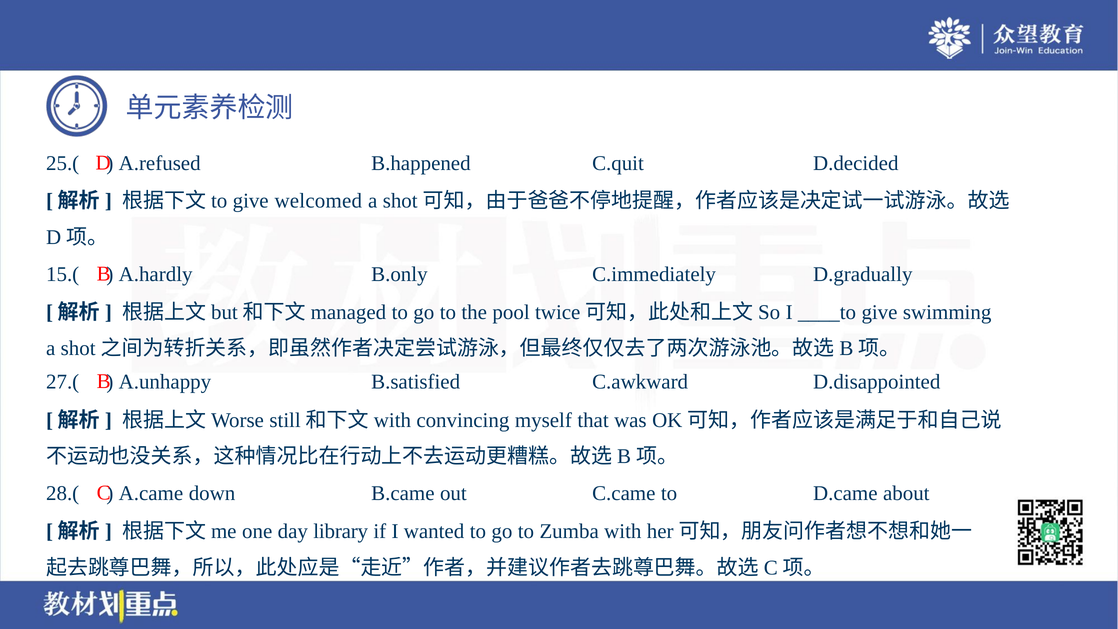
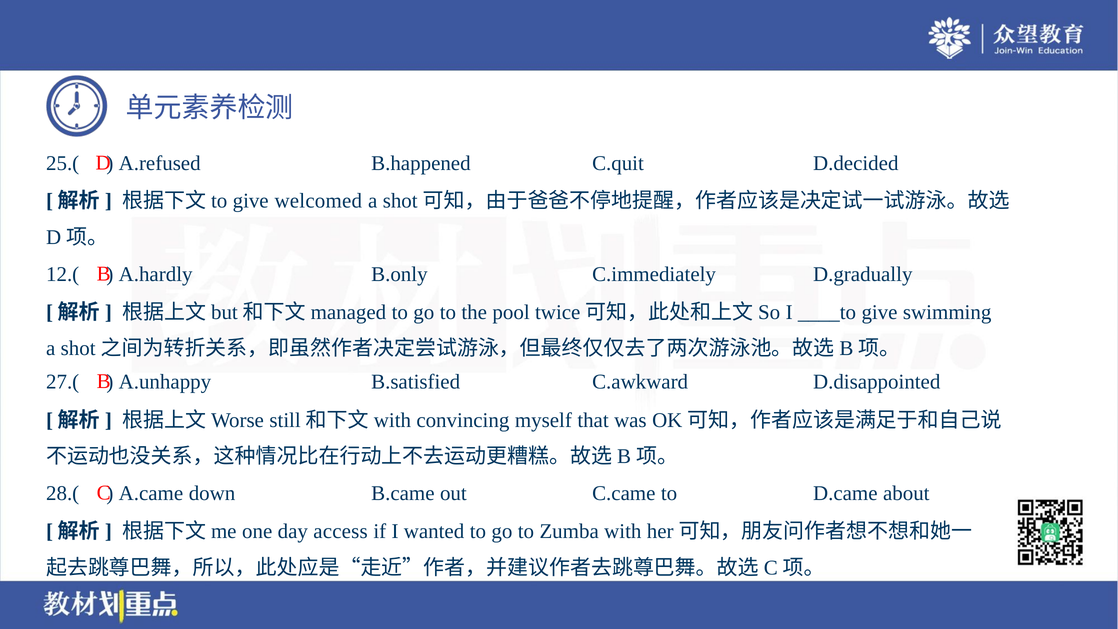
15.(: 15.( -> 12.( (63, 274)
library: library -> access (341, 531)
